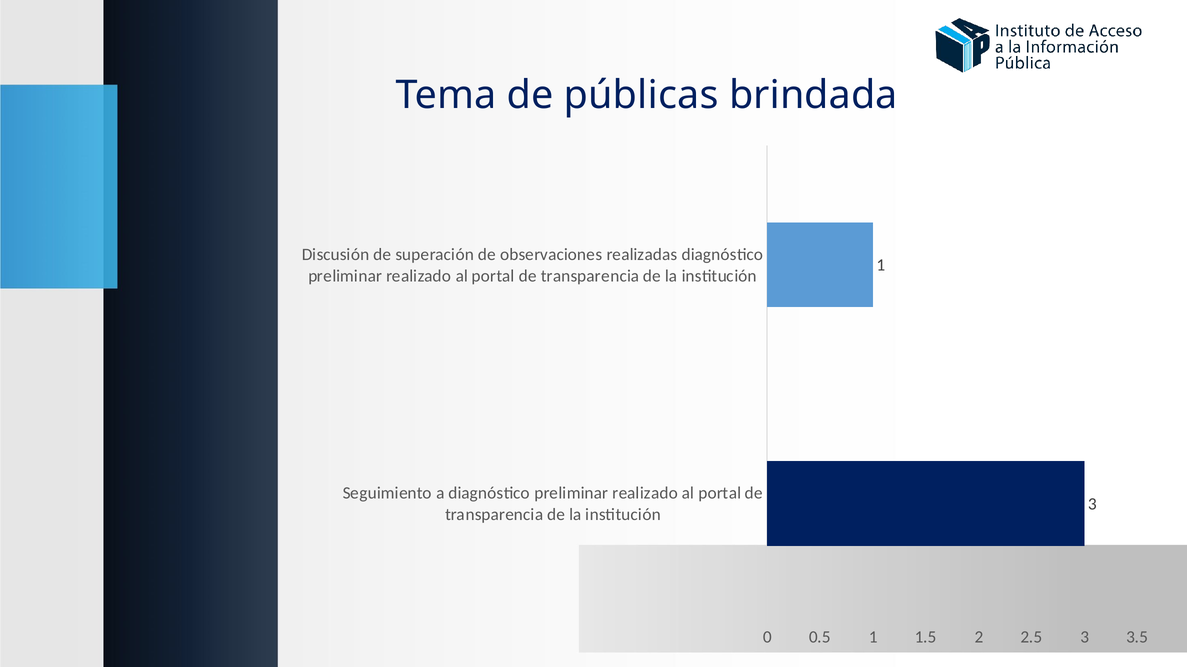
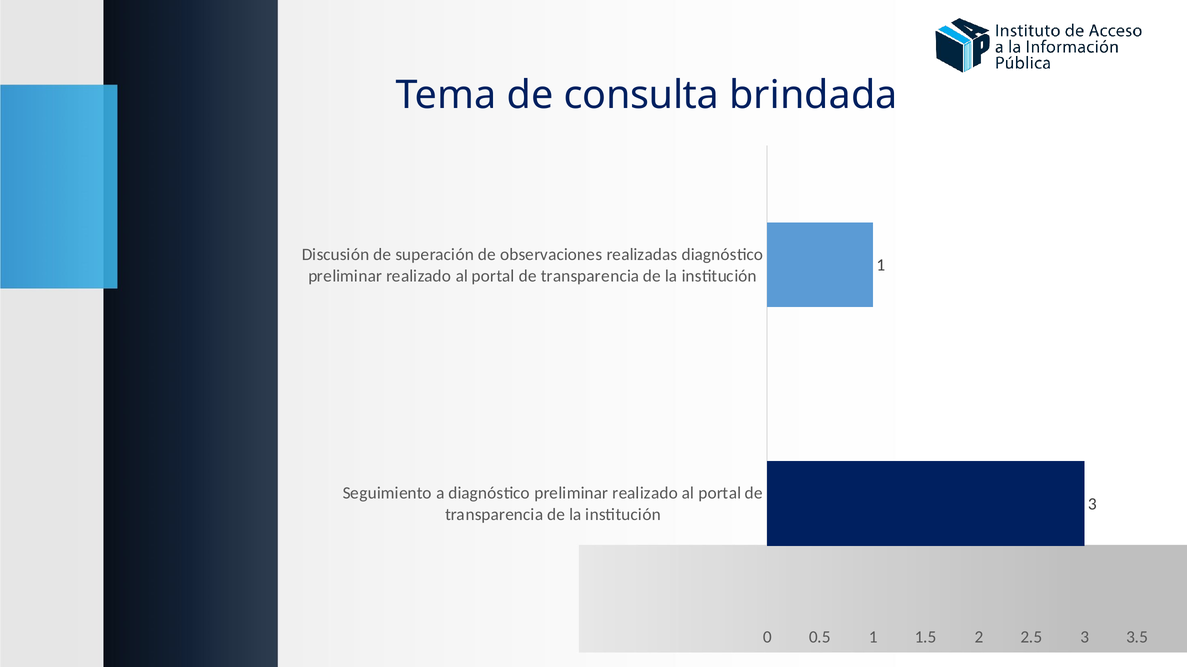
públicas: públicas -> consulta (641, 95)
